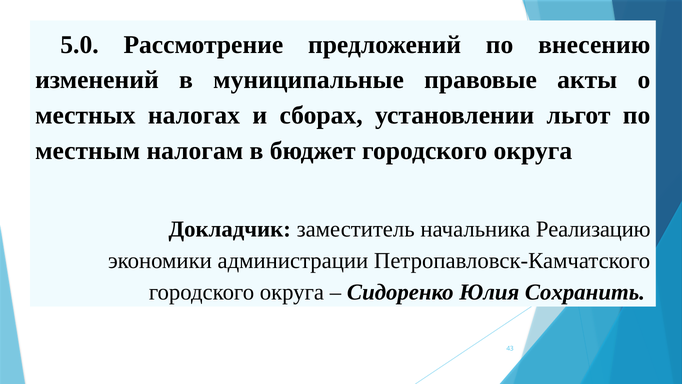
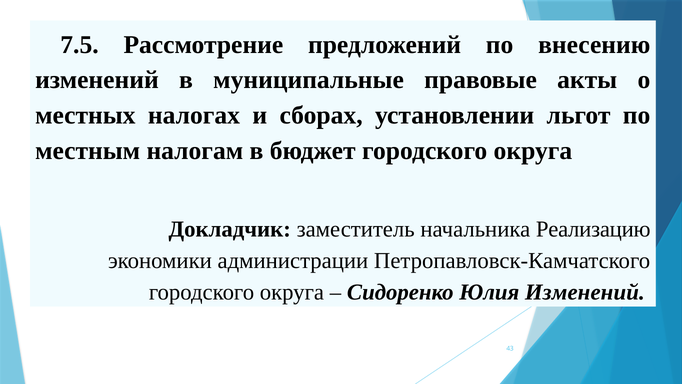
5.0: 5.0 -> 7.5 (80, 45)
Юлия Сохранить: Сохранить -> Изменений (585, 292)
